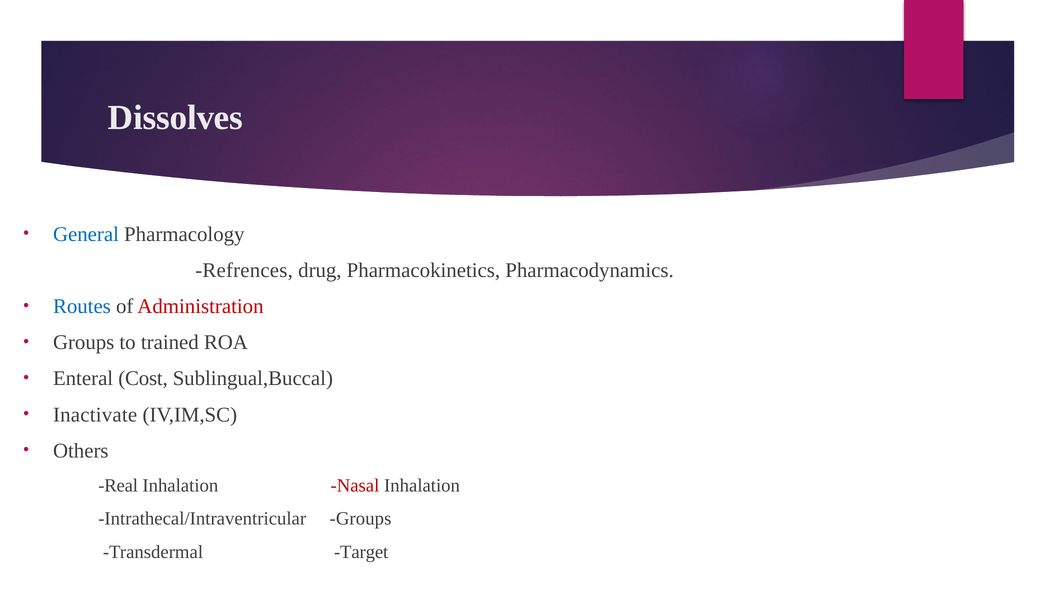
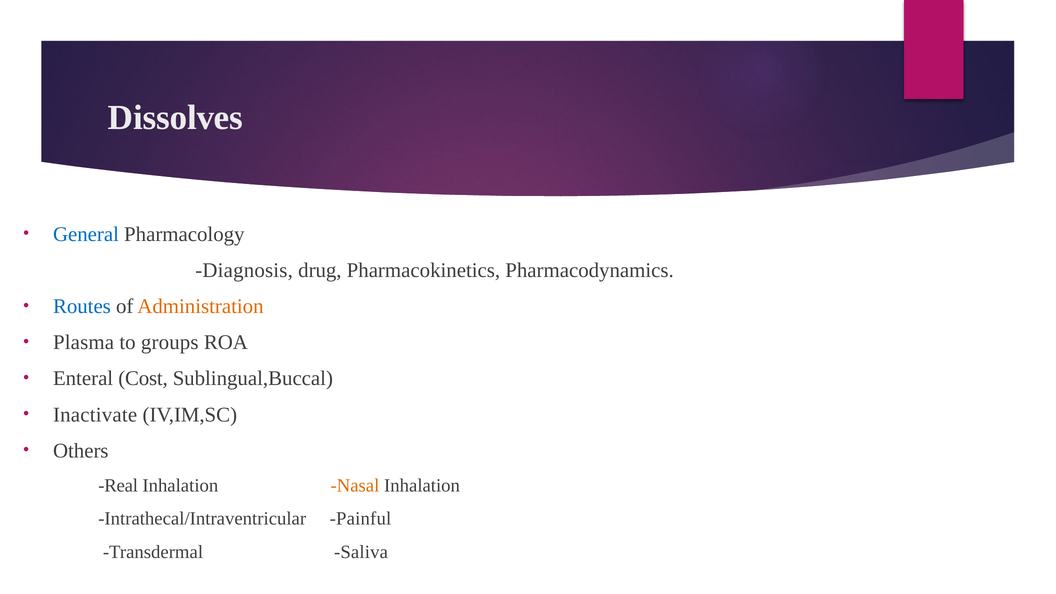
Refrences: Refrences -> Diagnosis (244, 270)
Administration colour: red -> orange (200, 306)
Groups: Groups -> Plasma (84, 343)
trained: trained -> groups (170, 343)
Nasal colour: red -> orange (355, 485)
Intrathecal/Intraventricular Groups: Groups -> Painful (360, 519)
Target: Target -> Saliva (361, 552)
